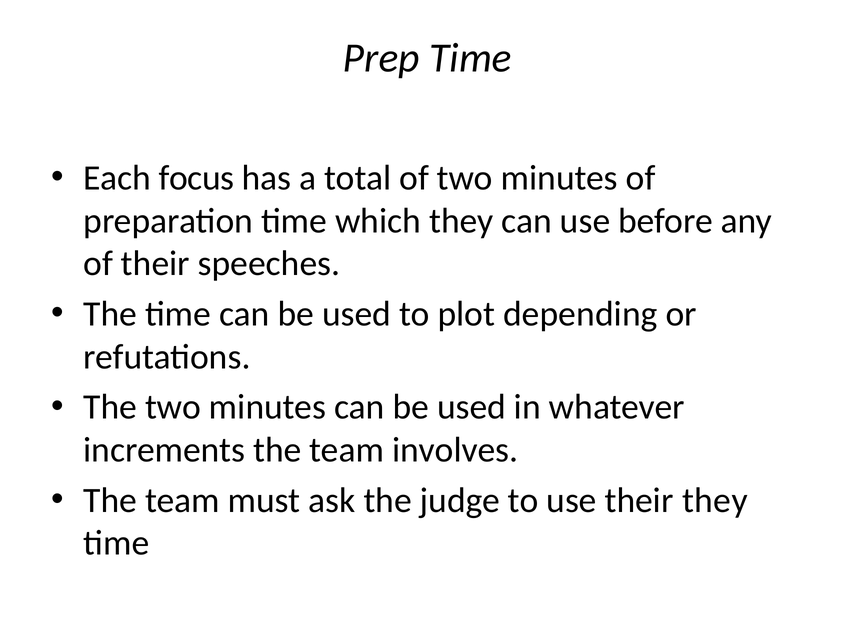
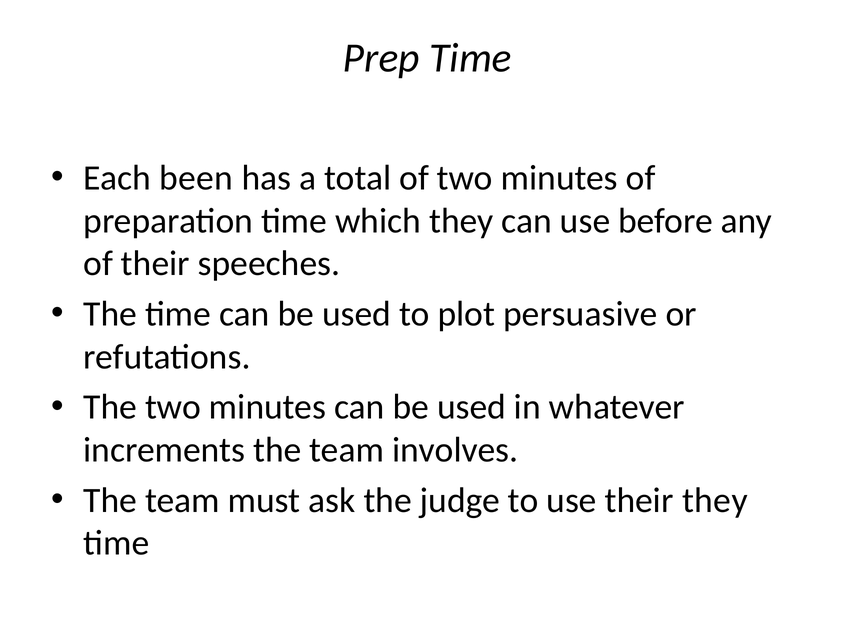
focus: focus -> been (196, 178)
depending: depending -> persuasive (580, 314)
